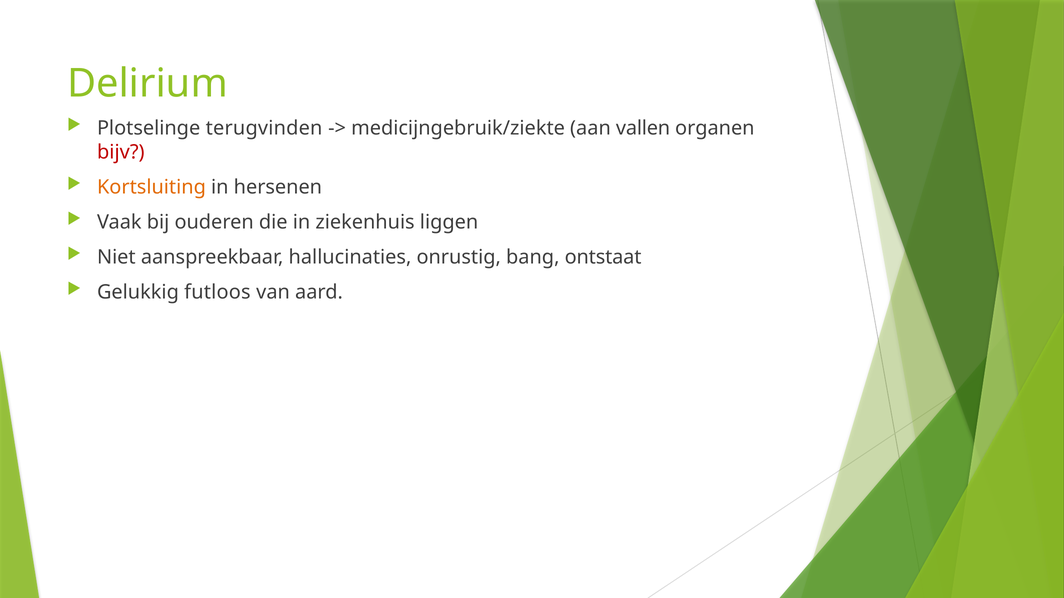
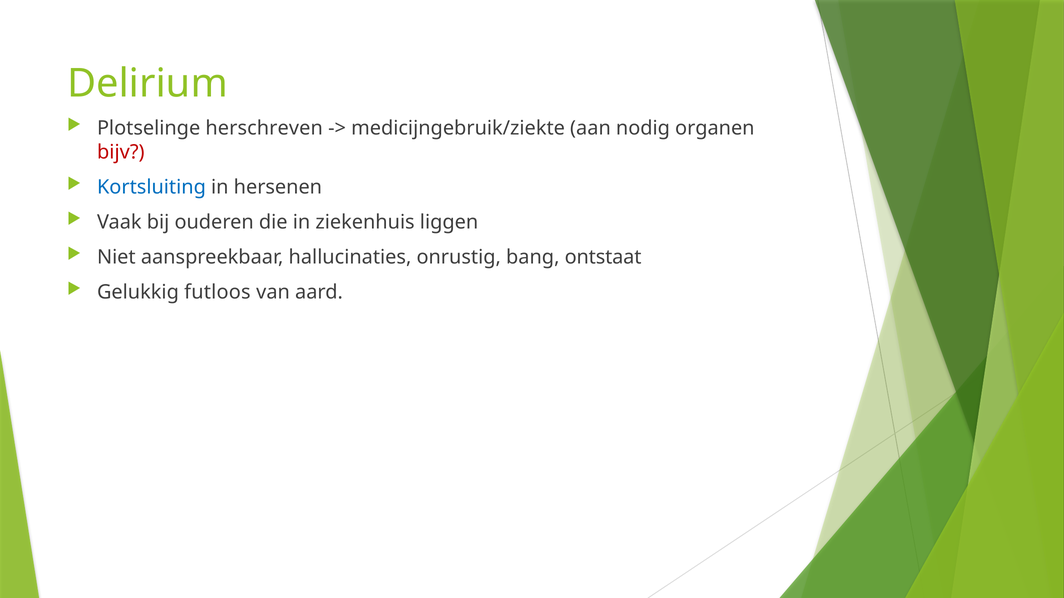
terugvinden: terugvinden -> herschreven (264, 128)
vallen: vallen -> nodig (643, 128)
Kortsluiting colour: orange -> blue (151, 187)
